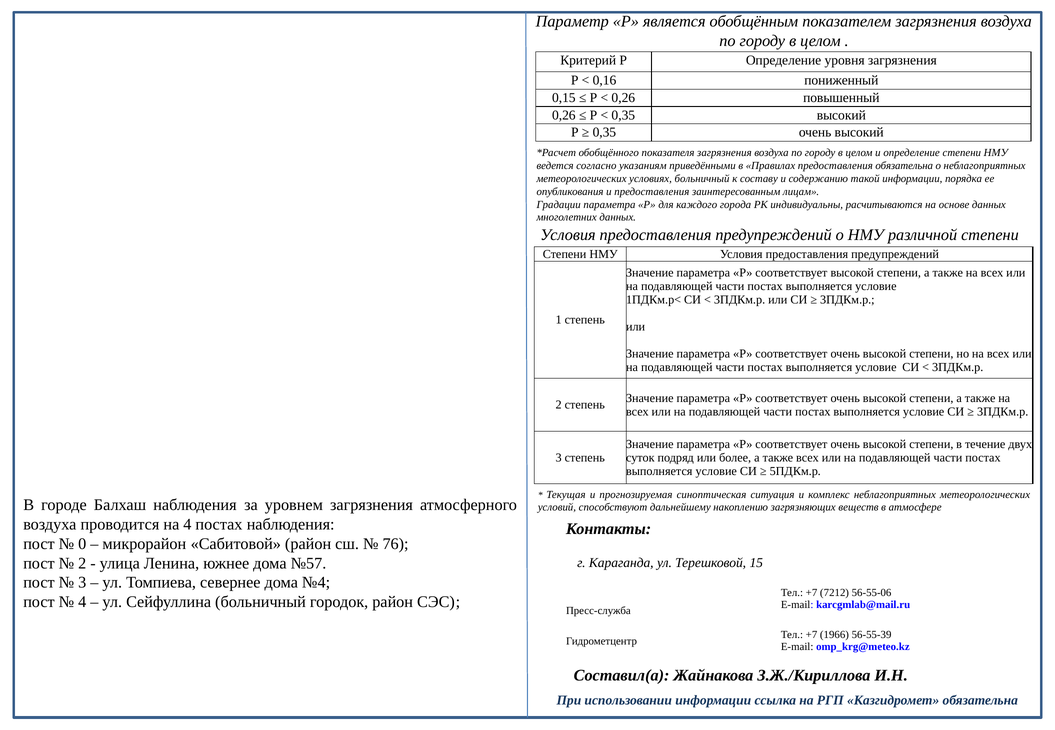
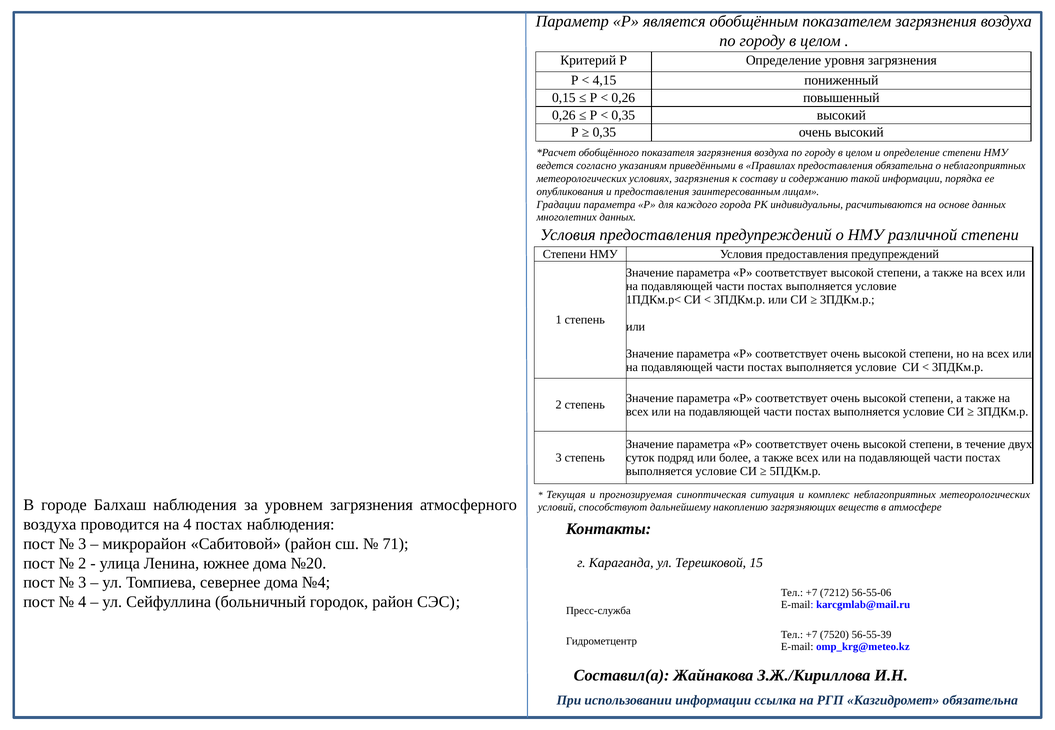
0,16: 0,16 -> 4,15 (605, 80)
условиях больничный: больничный -> загрязнения (702, 179)
0: 0 -> 3 (82, 544)
76: 76 -> 71 (396, 544)
№57: №57 -> №20 (309, 563)
1966: 1966 -> 7520 (834, 635)
